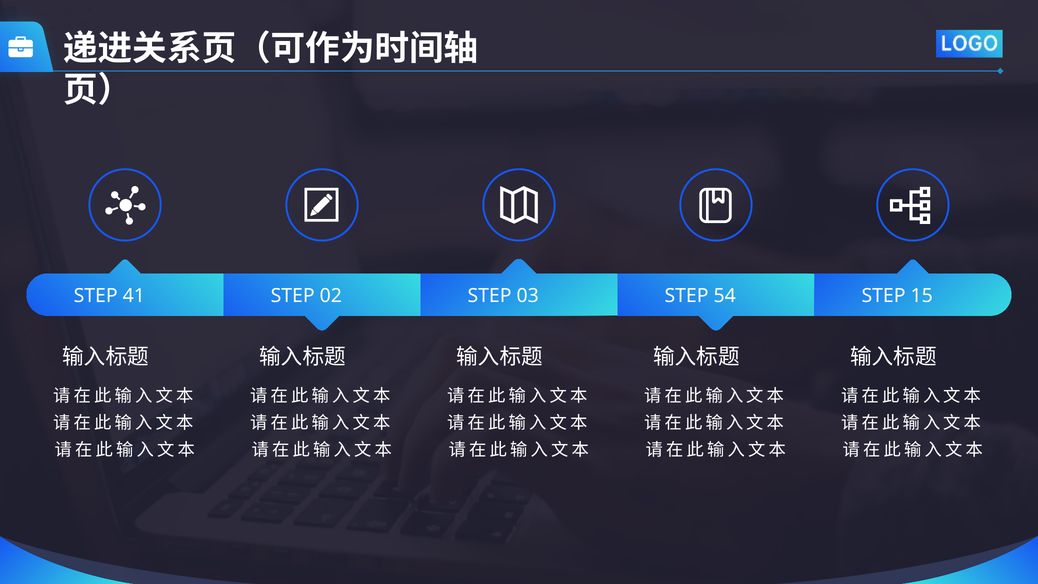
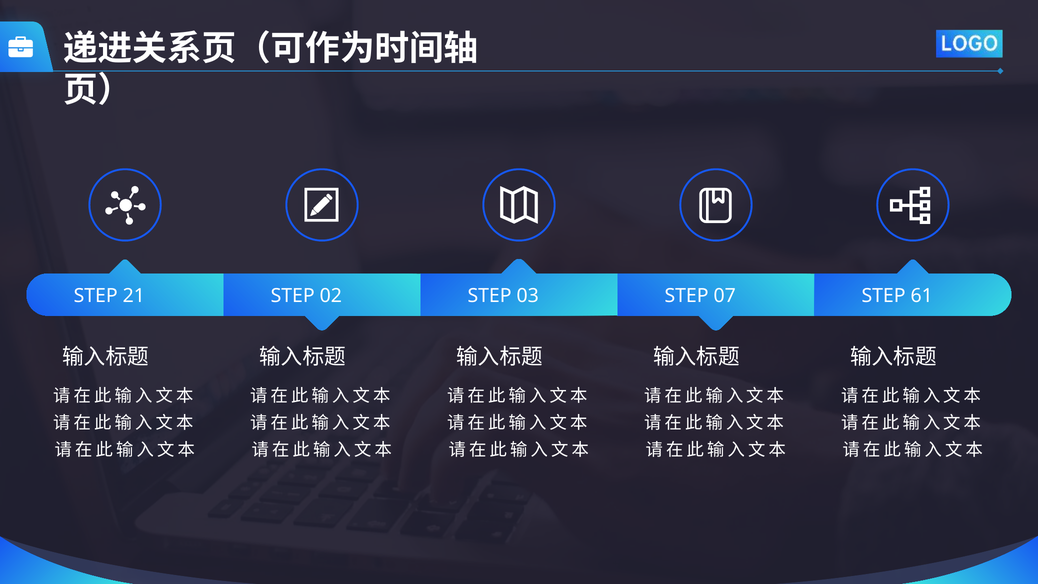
41: 41 -> 21 (134, 296)
54: 54 -> 07 (725, 296)
15: 15 -> 61 (922, 296)
